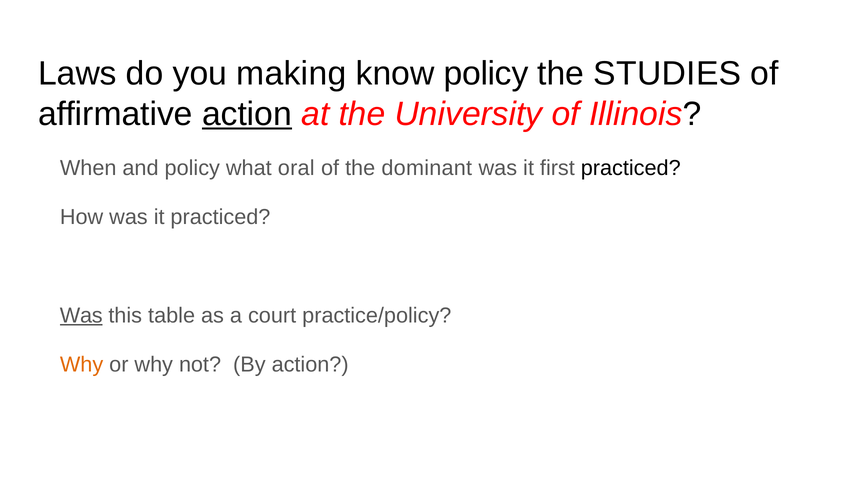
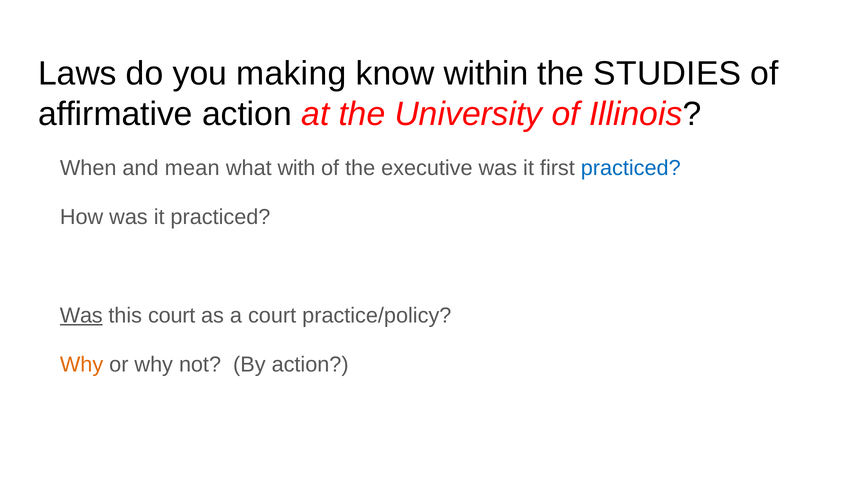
know policy: policy -> within (486, 73)
action underline: present -> none (247, 114)
and policy: policy -> mean (192, 168)
oral: oral -> with (296, 168)
dominant: dominant -> executive (427, 168)
practiced colour: black -> blue (631, 168)
this table: table -> court (172, 315)
